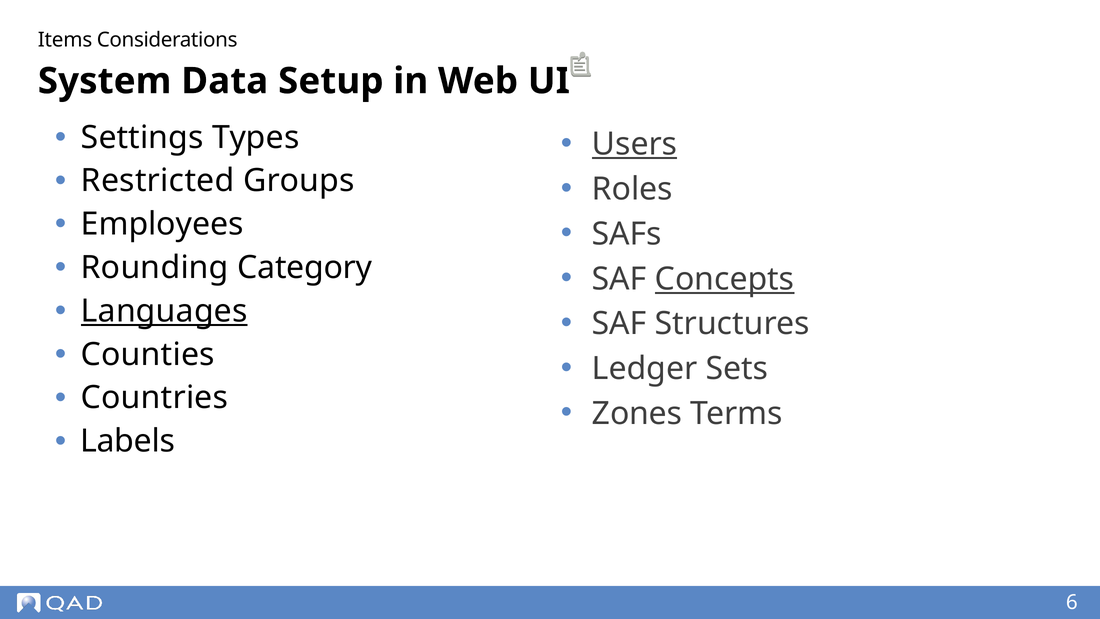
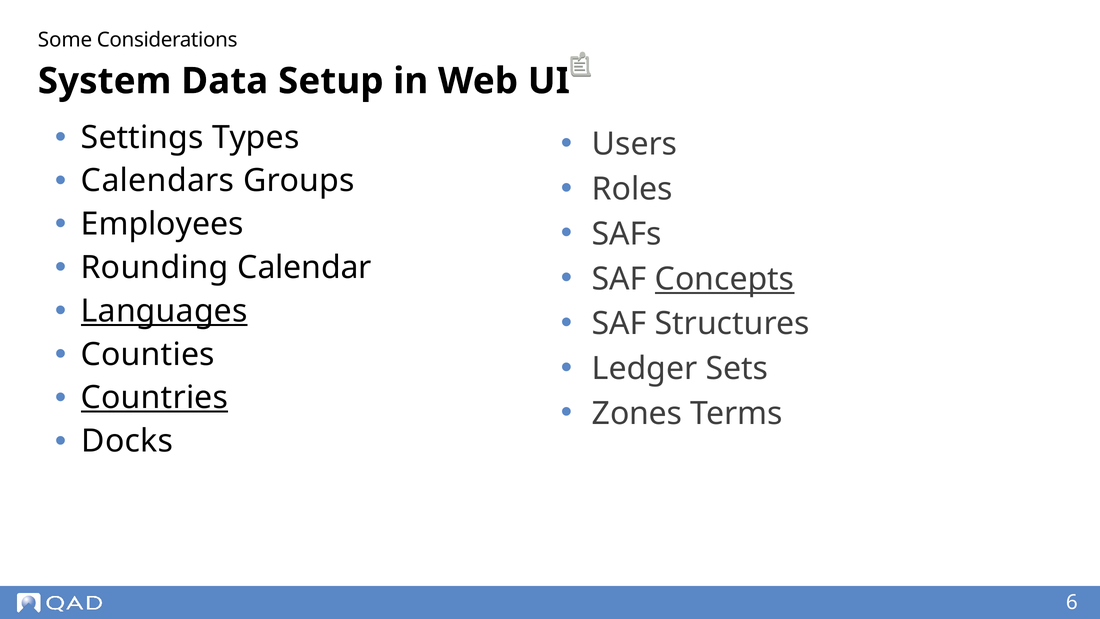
Items: Items -> Some (65, 40)
Users underline: present -> none (635, 144)
Restricted: Restricted -> Calendars (158, 181)
Category: Category -> Calendar (305, 268)
Countries underline: none -> present (154, 398)
Labels: Labels -> Docks (127, 441)
